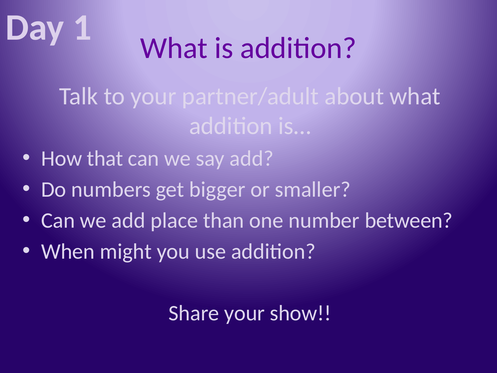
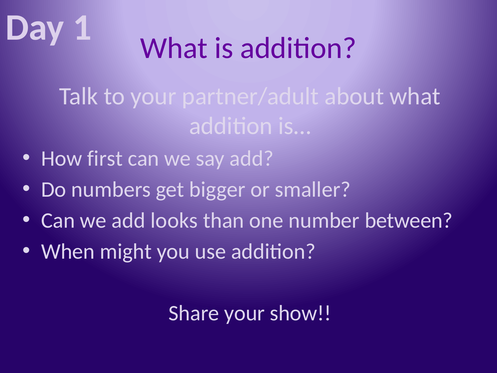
that: that -> first (105, 158)
place: place -> looks (174, 220)
